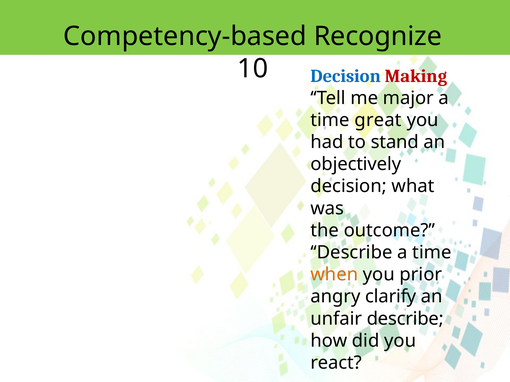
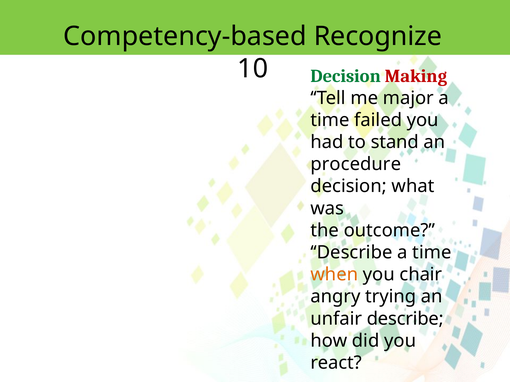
Decision colour: blue -> green (346, 76)
great: great -> failed (378, 120)
objectively: objectively -> procedure (356, 164)
prior: prior -> chair (421, 275)
clarify: clarify -> trying (391, 297)
